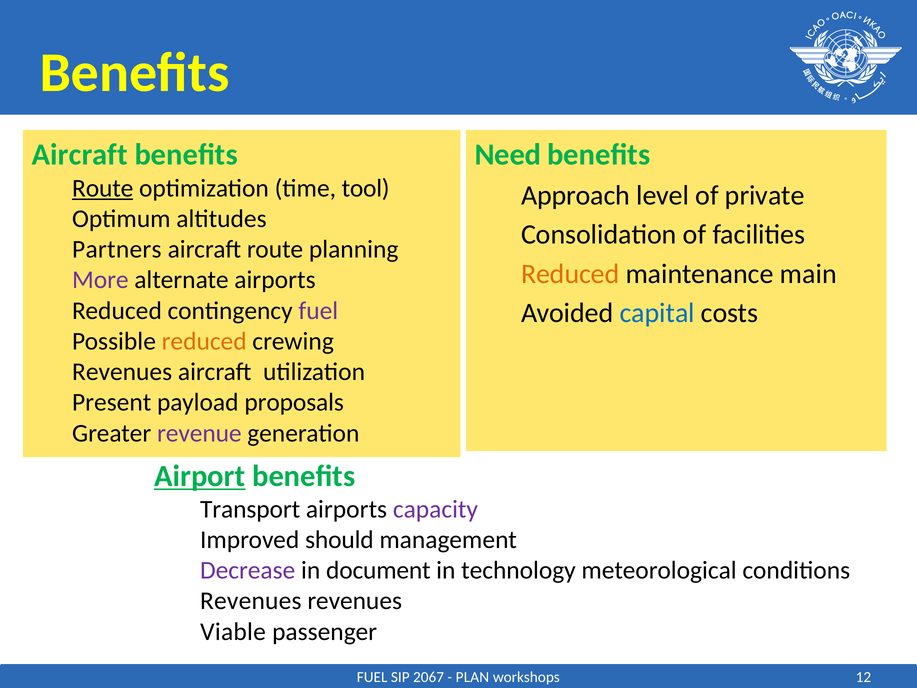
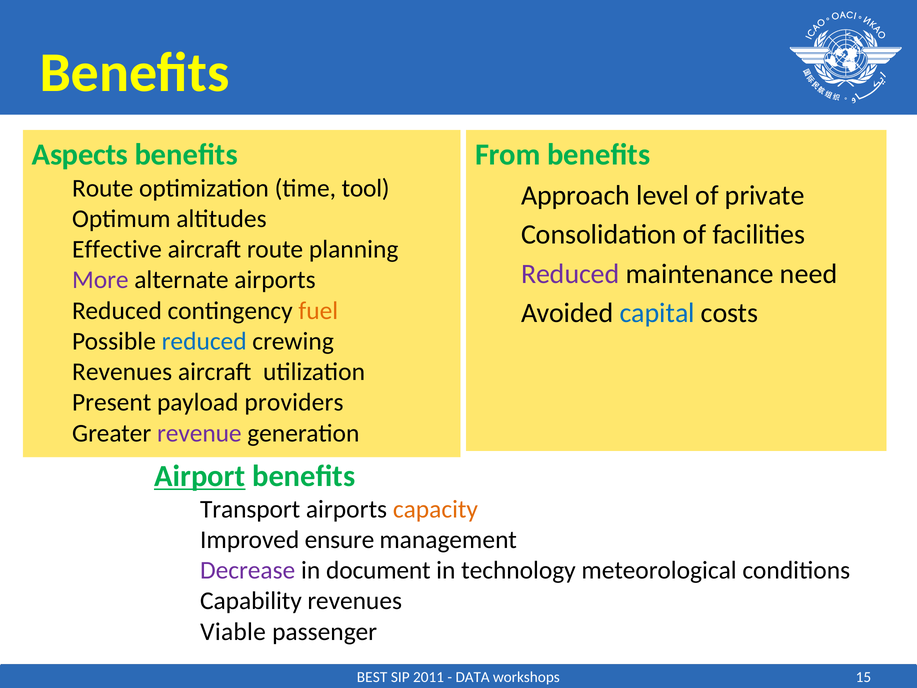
Aircraft: Aircraft -> Aspects (80, 155)
Need: Need -> From (508, 155)
Route underline: present -> none (103, 188)
Partners: Partners -> Effective (117, 249)
Reduced colour: orange -> purple (570, 274)
main: main -> need (809, 274)
fuel colour: purple -> orange (318, 311)
reduced colour: orange -> blue (204, 341)
proposals: proposals -> providers (294, 402)
capacity colour: purple -> orange (435, 509)
should: should -> ensure (339, 540)
Revenues: Revenues -> Capability (251, 601)
FUEL: FUEL -> BEST (372, 677)
2067: 2067 -> 2011 (429, 677)
PLAN: PLAN -> DATA (473, 677)
12: 12 -> 15 (863, 677)
